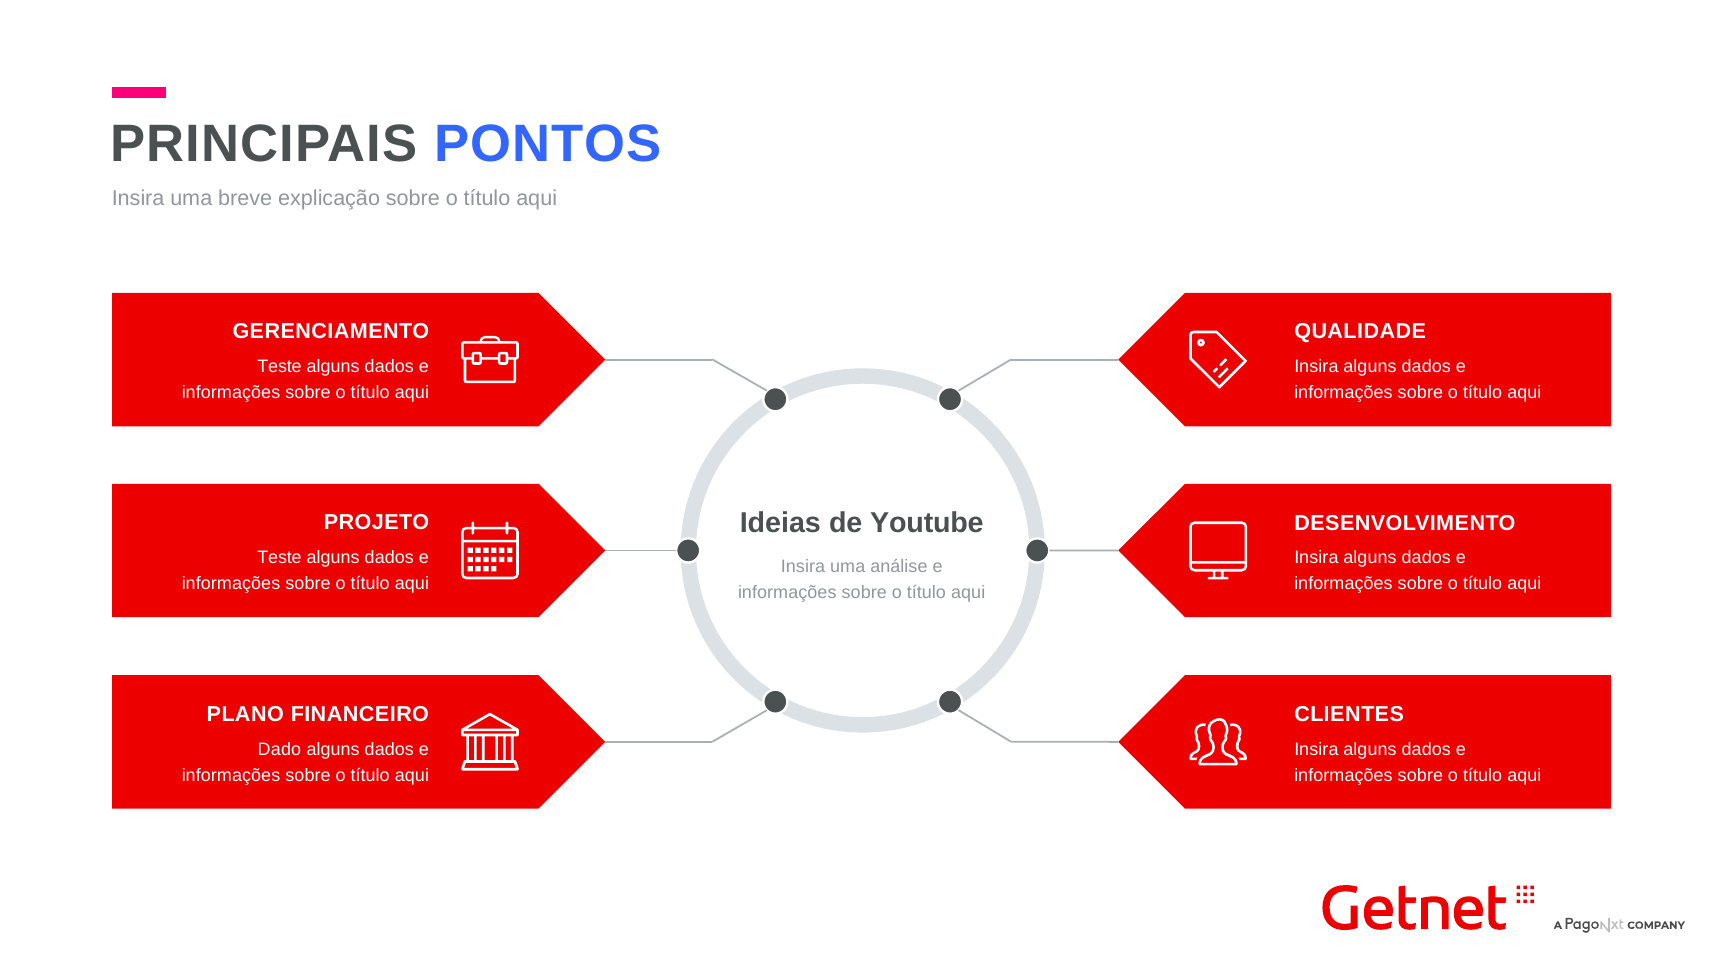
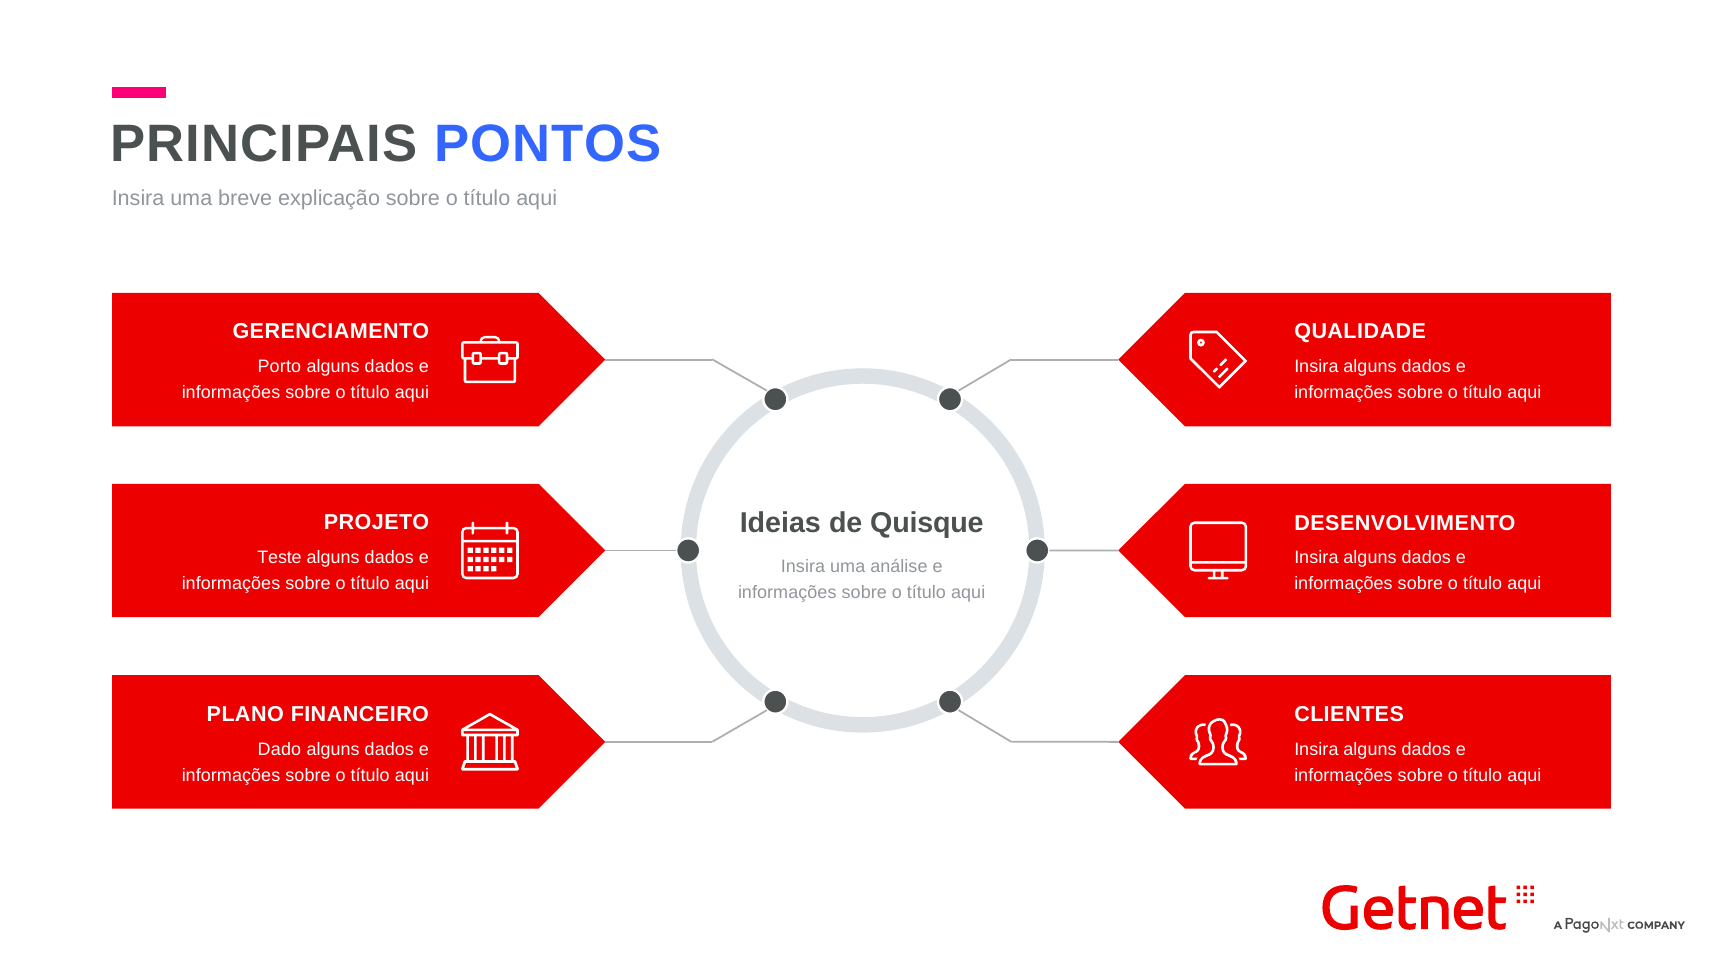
Teste: Teste -> Porto (279, 367)
Youtube: Youtube -> Quisque (927, 523)
